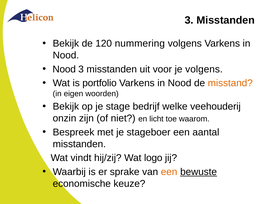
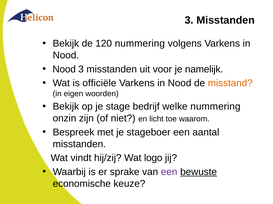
je volgens: volgens -> namelijk (204, 69)
portfolio: portfolio -> officiële (99, 83)
welke veehouderij: veehouderij -> nummering (215, 107)
een colour: orange -> purple (169, 172)
